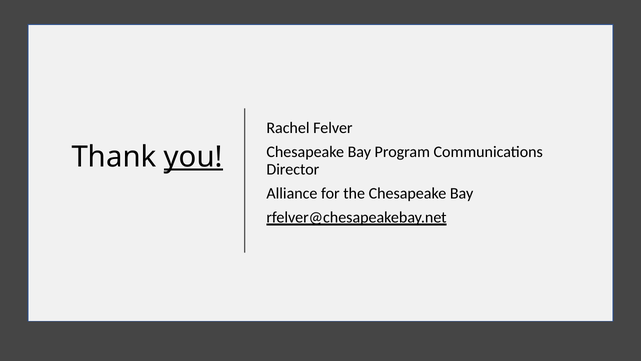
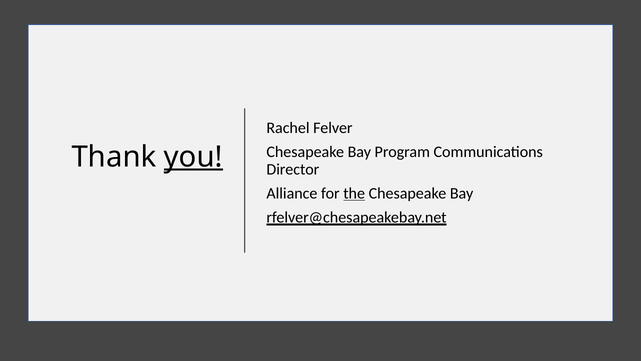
the underline: none -> present (354, 193)
